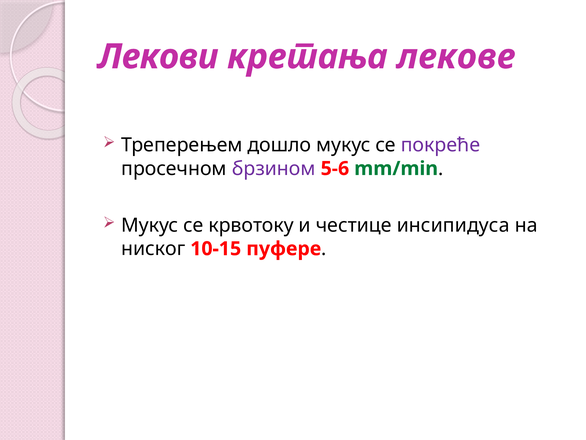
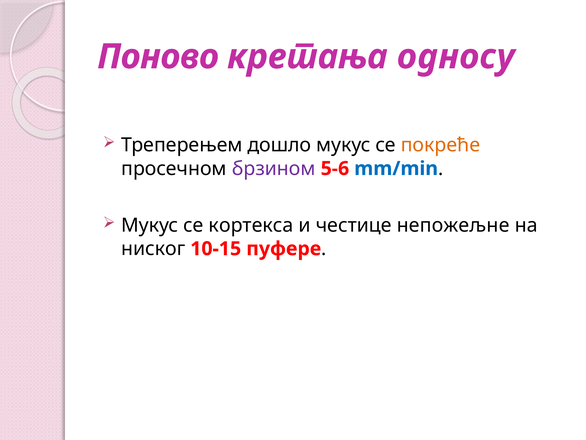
Лекови: Лекови -> Поново (158, 57)
лекове: лекове -> односу (456, 57)
покреће colour: purple -> orange (440, 145)
mm/min colour: green -> blue (396, 168)
крвотоку: крвотоку -> кортекса (251, 225)
инсипидуса: инсипидуса -> непожељне (453, 225)
